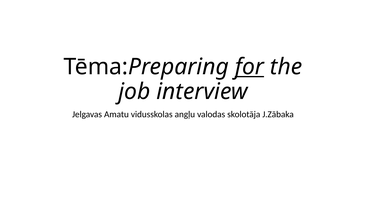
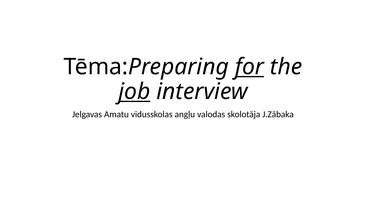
job underline: none -> present (134, 91)
